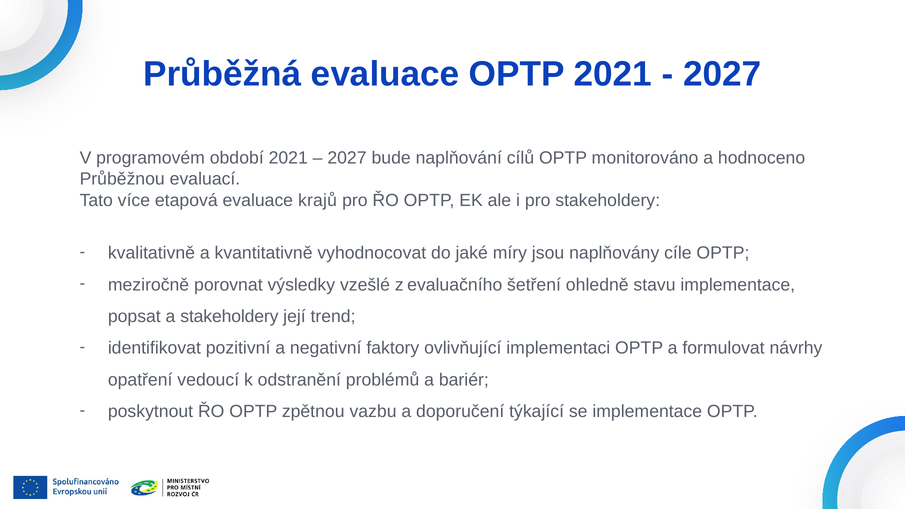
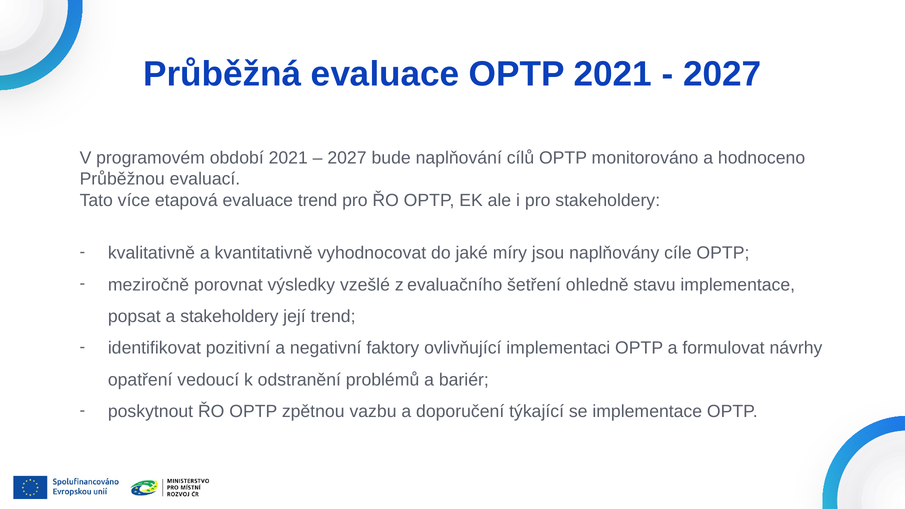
evaluace krajů: krajů -> trend (318, 200)
